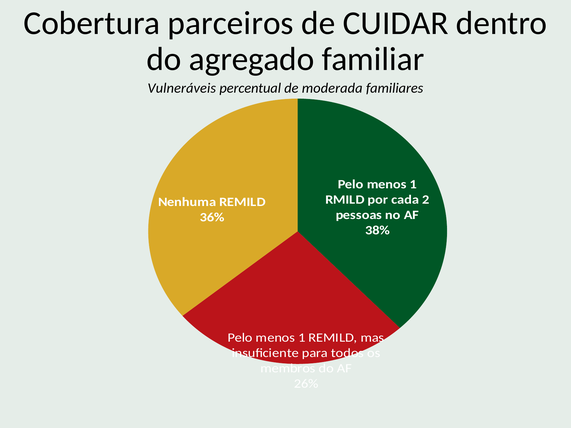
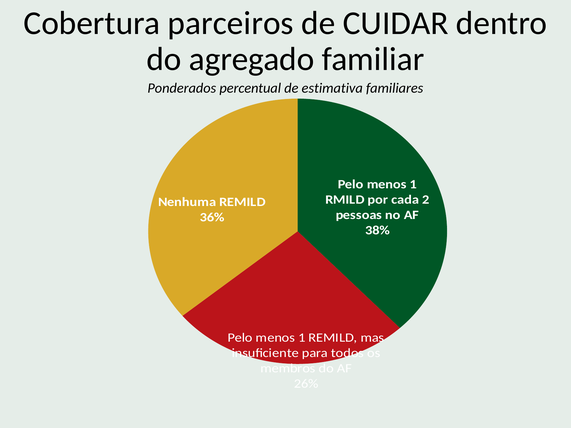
Vulneráveis: Vulneráveis -> Ponderados (182, 88)
moderada: moderada -> estimativa (332, 88)
